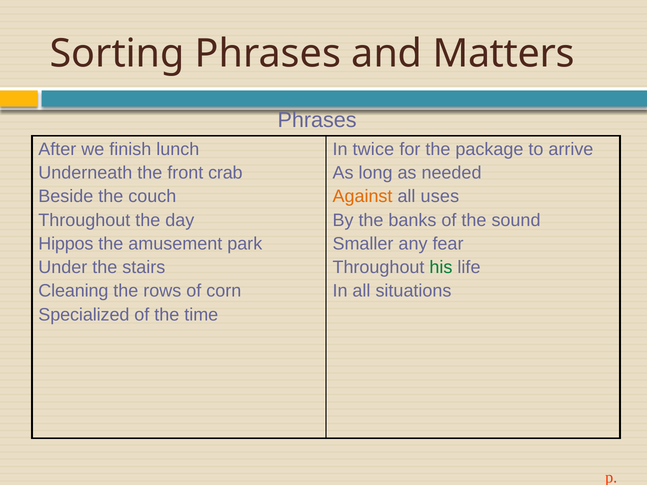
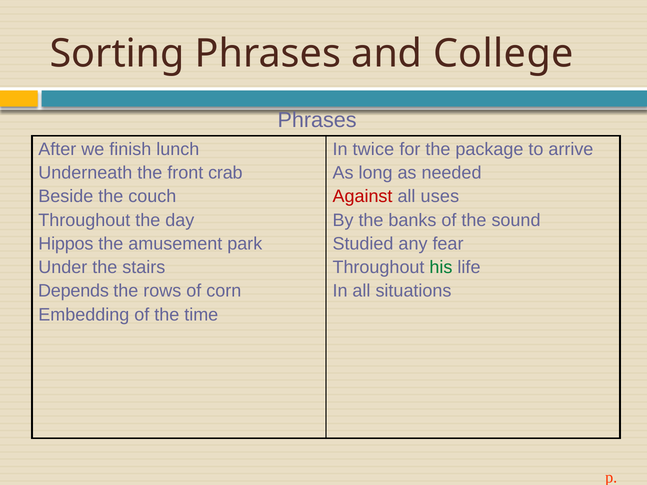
Matters: Matters -> College (503, 54)
Against colour: orange -> red (363, 197)
Smaller: Smaller -> Studied (363, 244)
Cleaning: Cleaning -> Depends (73, 291)
Specialized: Specialized -> Embedding (84, 315)
